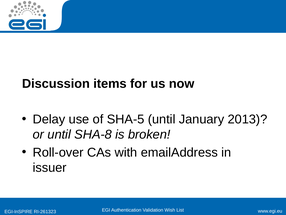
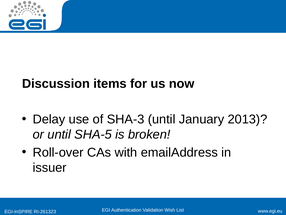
SHA-5: SHA-5 -> SHA-3 (126, 119)
SHA-8: SHA-8 -> SHA-5 (93, 134)
